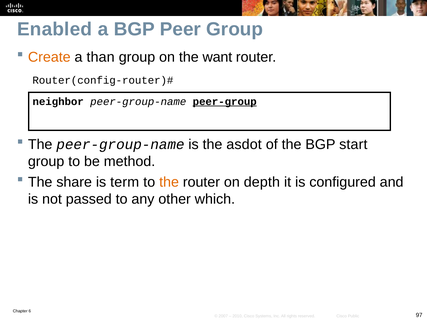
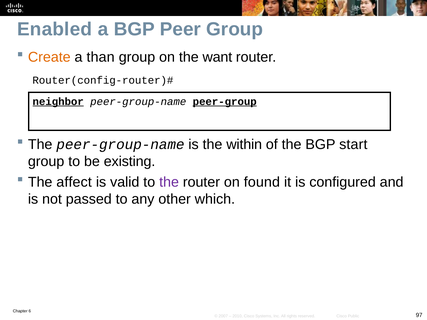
neighbor underline: none -> present (58, 102)
asdot: asdot -> within (244, 145)
method: method -> existing (130, 162)
share: share -> affect (74, 182)
term: term -> valid (125, 182)
the colour: orange -> purple (169, 182)
depth: depth -> found (262, 182)
